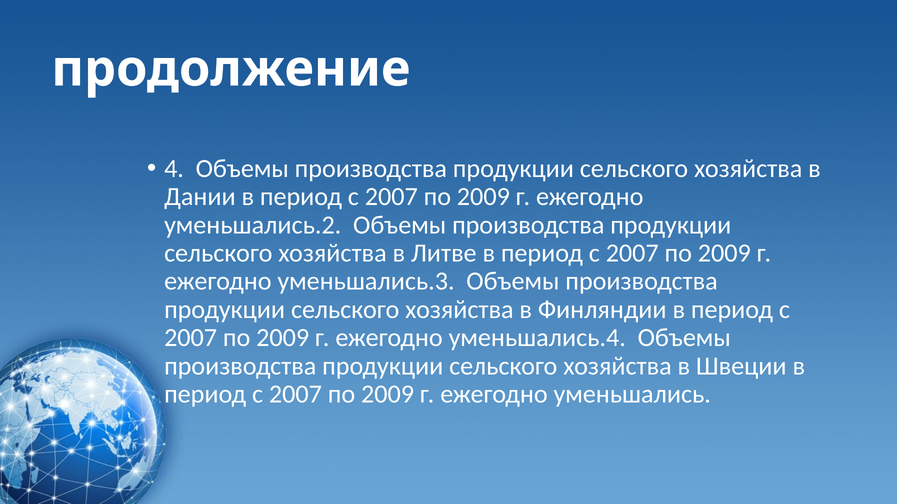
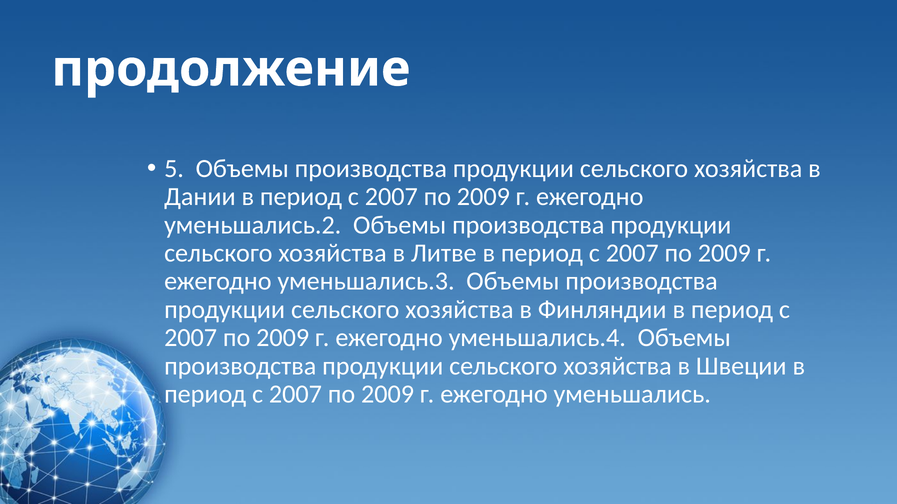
4: 4 -> 5 (174, 169)
